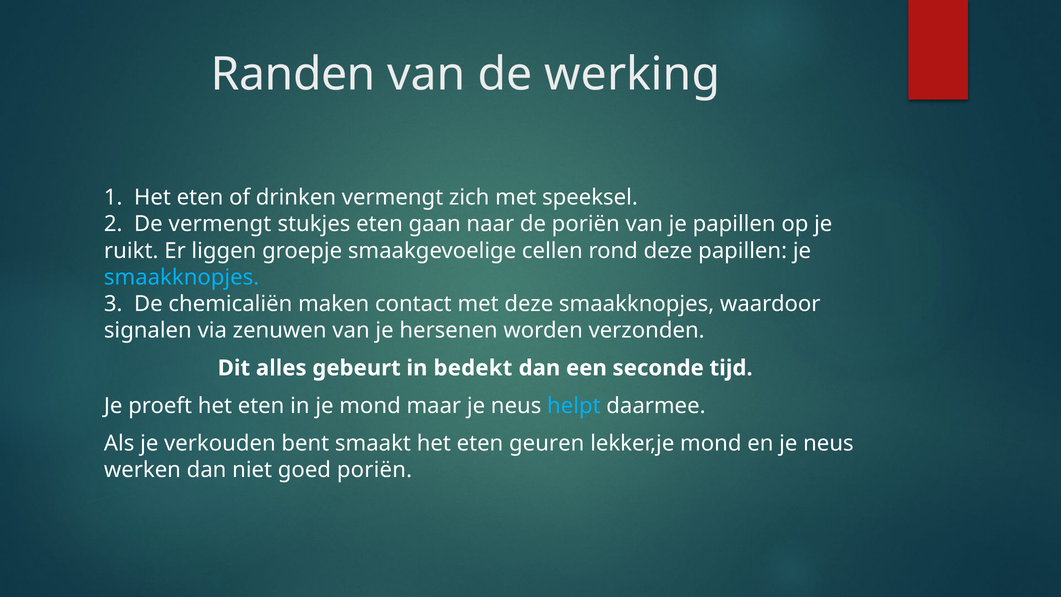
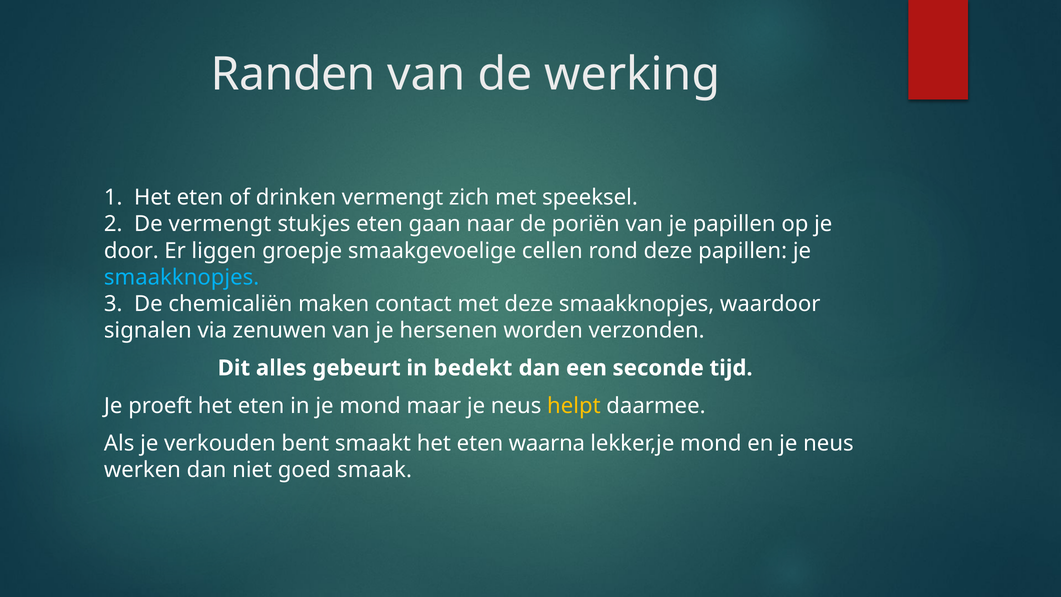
ruikt: ruikt -> door (131, 251)
helpt colour: light blue -> yellow (574, 406)
geuren: geuren -> waarna (547, 443)
goed poriën: poriën -> smaak (375, 470)
